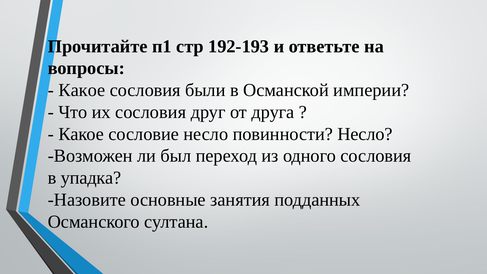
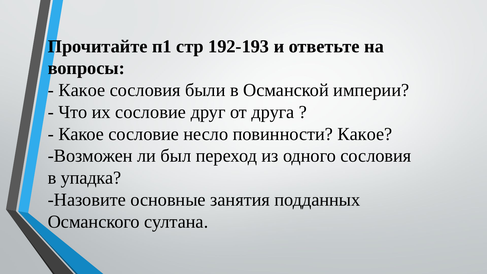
их сословия: сословия -> сословие (151, 112)
повинности Несло: Несло -> Какое (365, 134)
